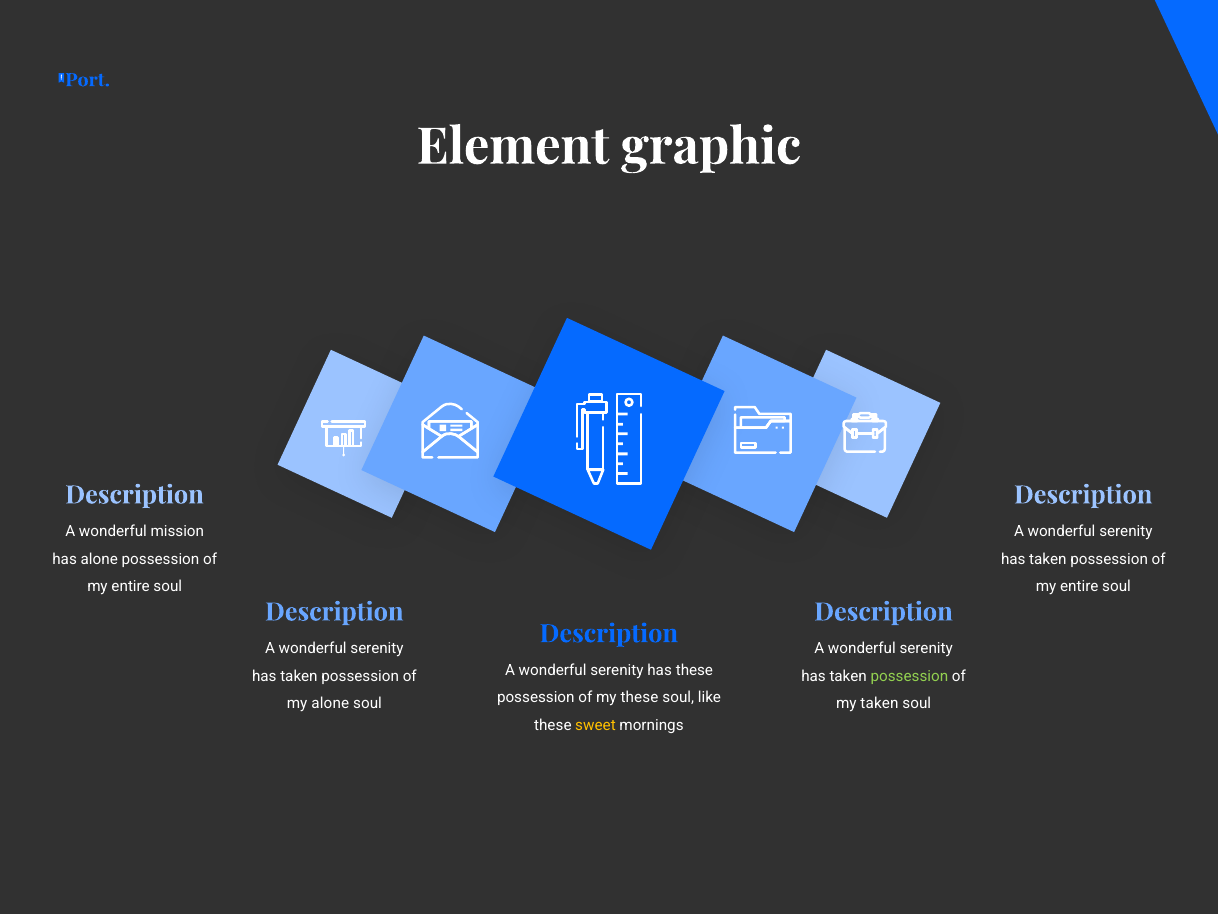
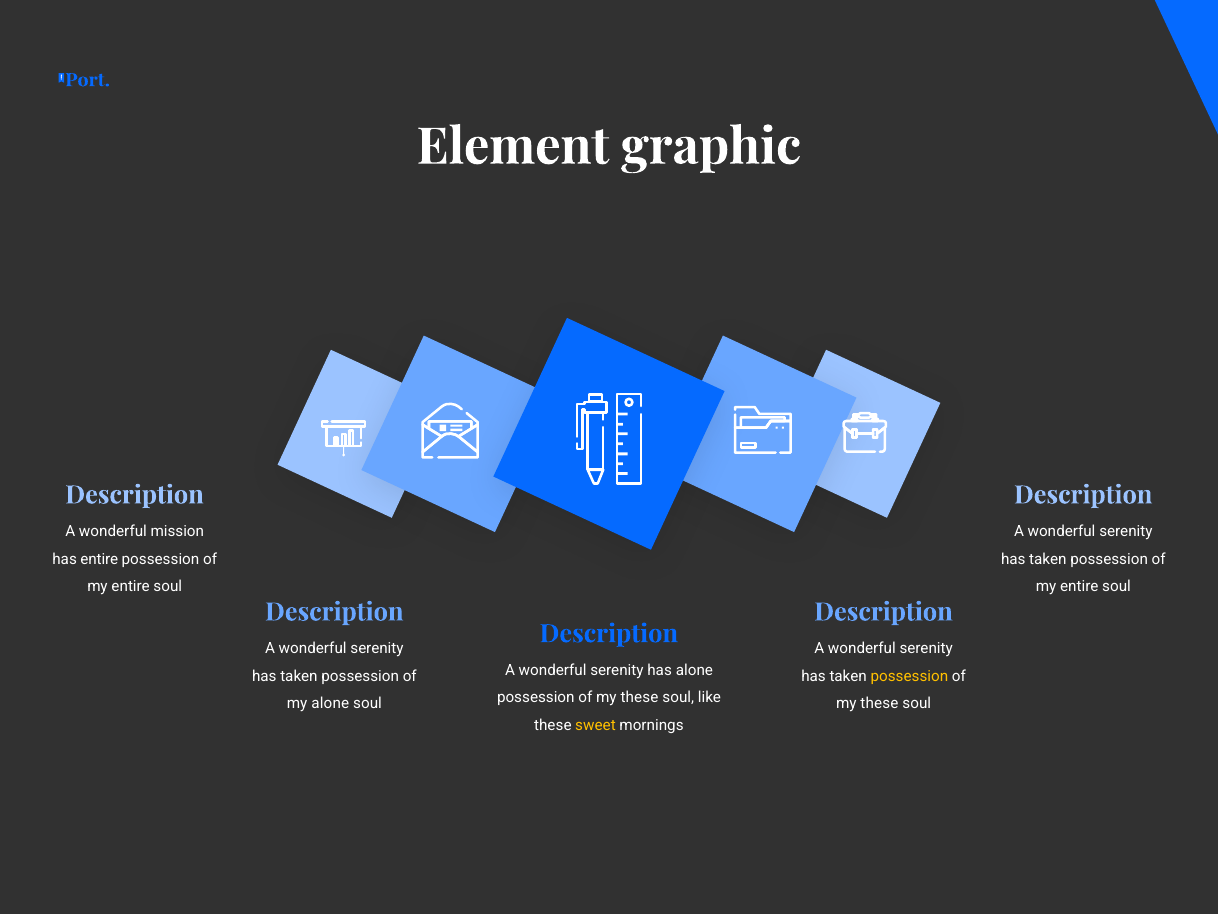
has alone: alone -> entire (99, 559)
has these: these -> alone (694, 670)
possession colour: light green -> yellow (909, 676)
taken: taken -> these (879, 703)
